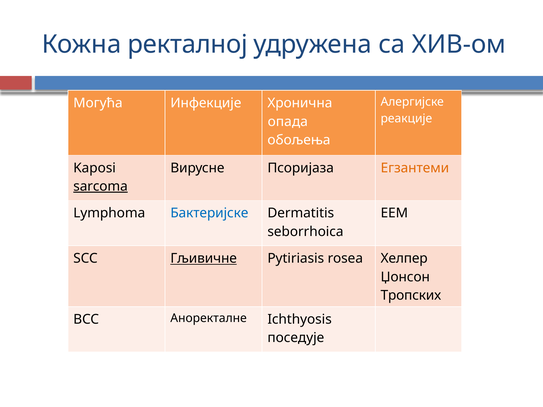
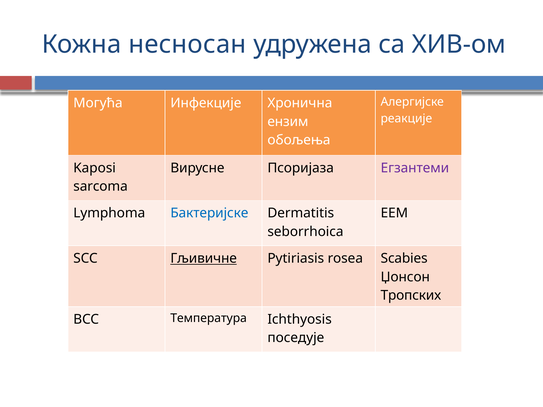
ректалној: ректалној -> несносан (187, 44)
опада: опада -> ензим (288, 122)
Егзантеми colour: orange -> purple (415, 168)
sarcoma underline: present -> none (101, 186)
Хелпер: Хелпер -> Scabies (404, 259)
Аноректалне: Аноректалне -> Температура (209, 318)
